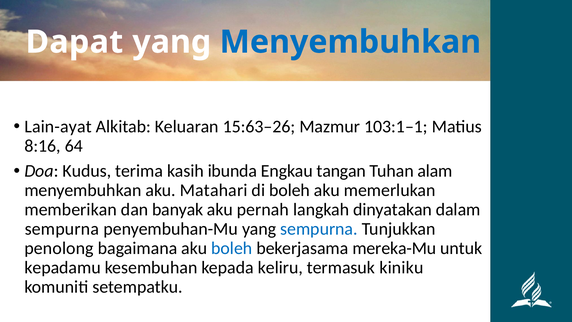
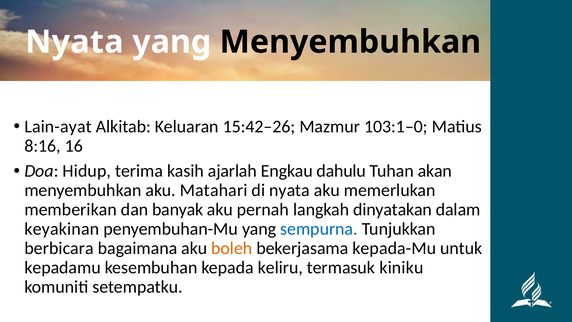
Dapat: Dapat -> Nyata (74, 42)
Menyembuhkan colour: blue -> black (350, 42)
15:63–26: 15:63–26 -> 15:42–26 (259, 126)
103:1–1: 103:1–1 -> 103:1–0 (396, 126)
64: 64 -> 16 (74, 146)
Kudus: Kudus -> Hidup (87, 171)
ibunda: ibunda -> ajarlah (232, 171)
tangan: tangan -> dahulu (341, 171)
alam: alam -> akan (435, 171)
di boleh: boleh -> nyata (290, 190)
sempurna: sempurna -> keyakinan (62, 229)
penolong: penolong -> berbicara (59, 248)
boleh colour: blue -> orange (232, 248)
mereka-Mu: mereka-Mu -> kepada-Mu (394, 248)
